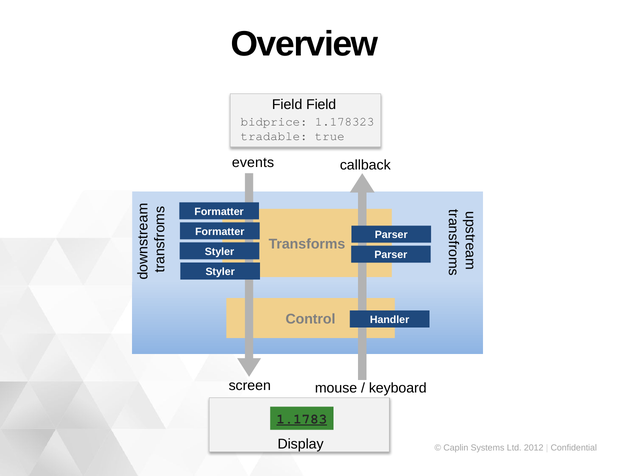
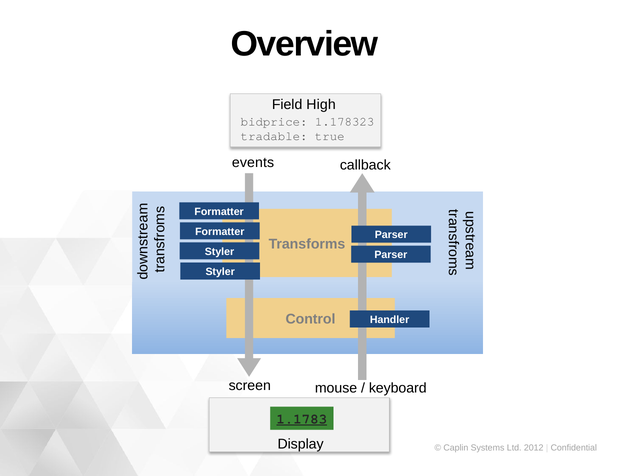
Field Field: Field -> High (321, 105)
